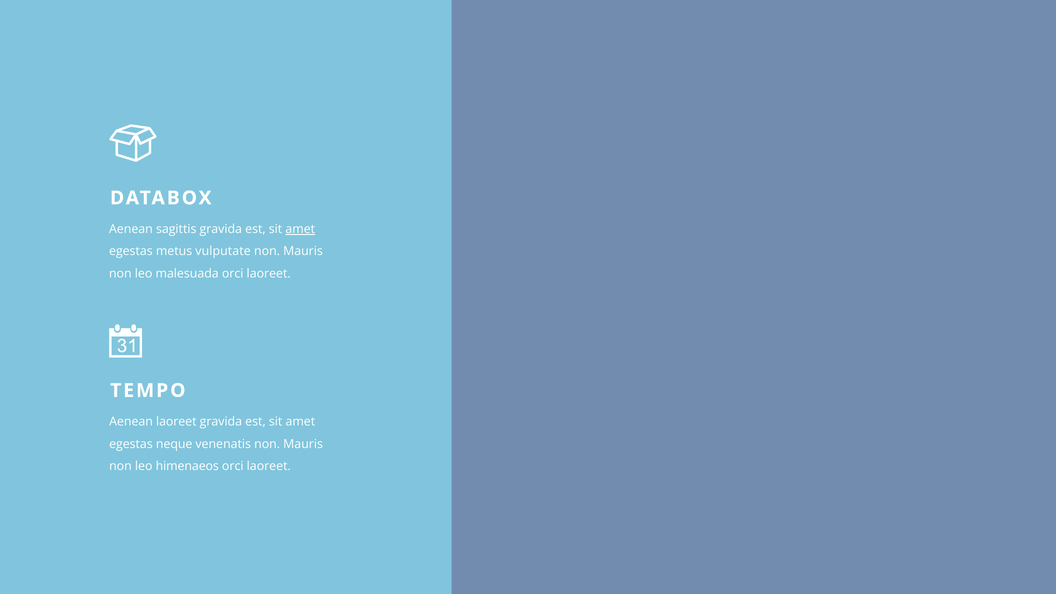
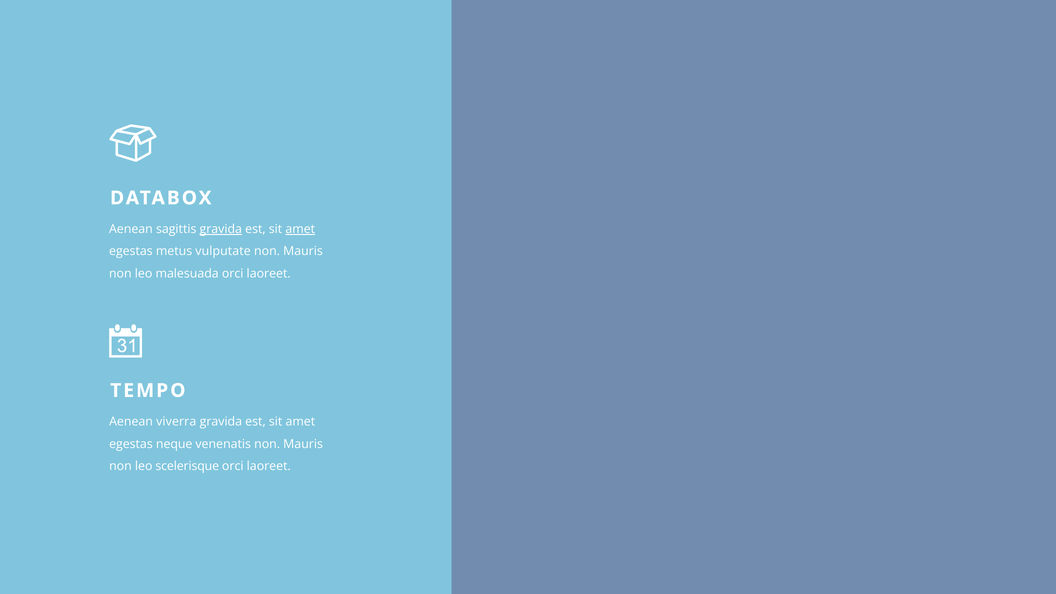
gravida underline: none -> present (221, 229)
Aenean laoreet: laoreet -> viverra (176, 422)
himenaeos: himenaeos -> scelerisque (187, 466)
